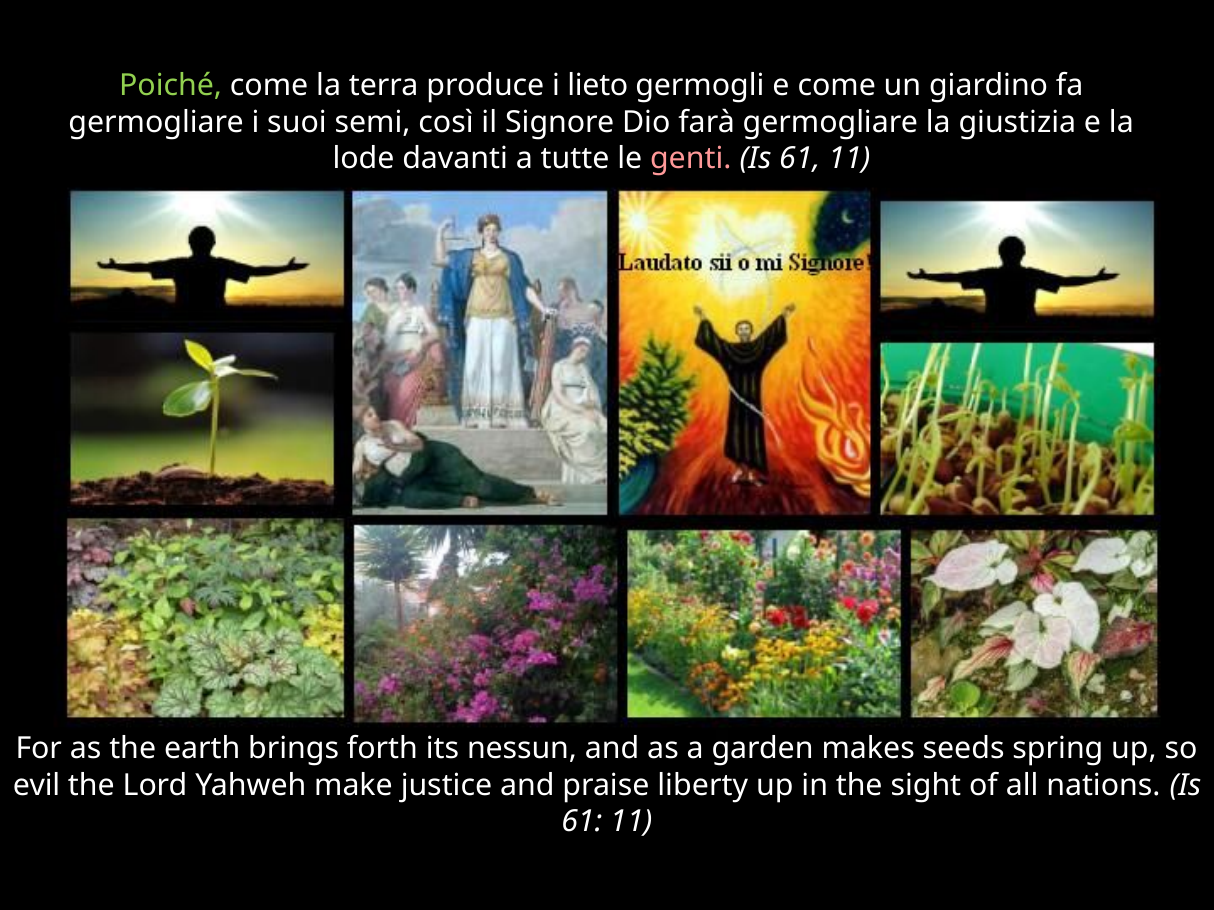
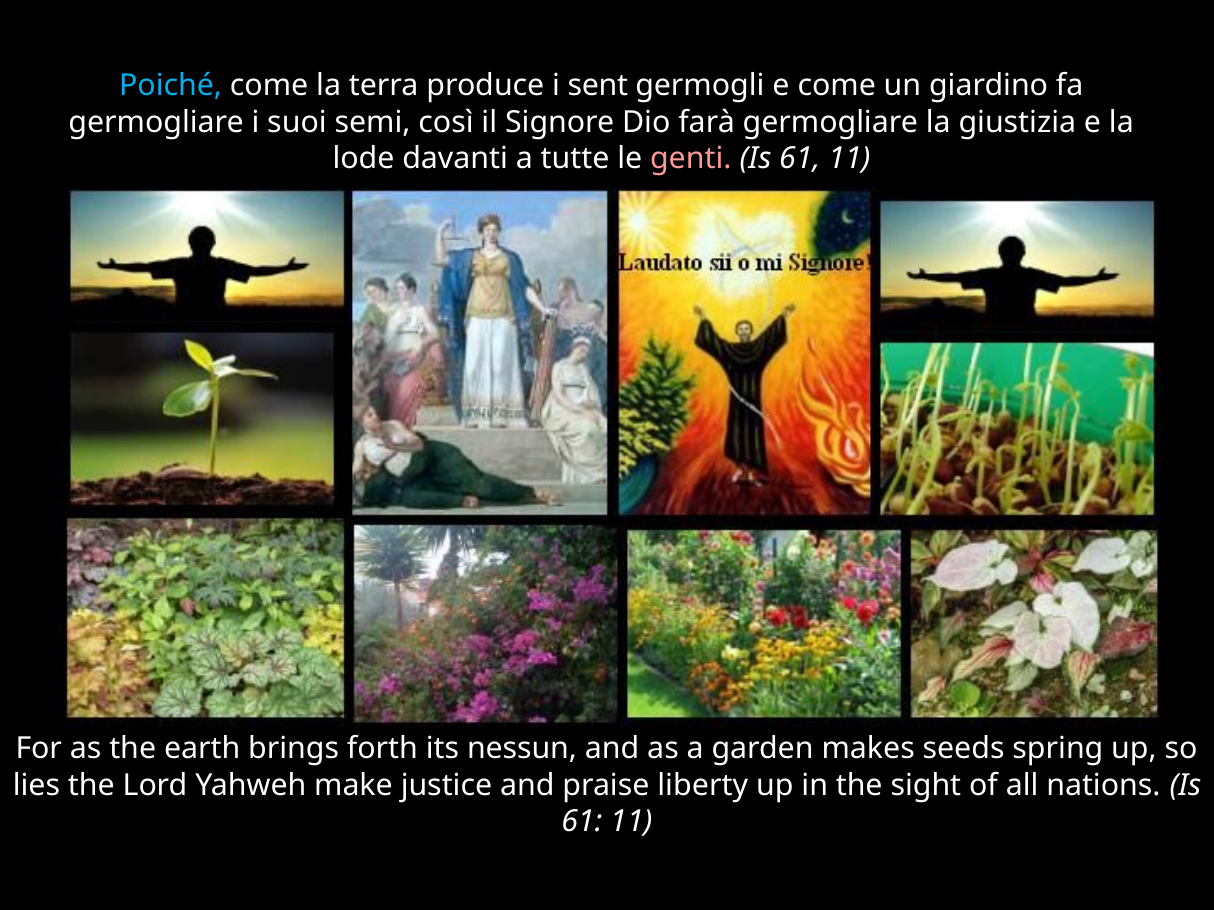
Poiché colour: light green -> light blue (171, 86)
lieto: lieto -> sent (598, 86)
evil: evil -> lies (36, 786)
